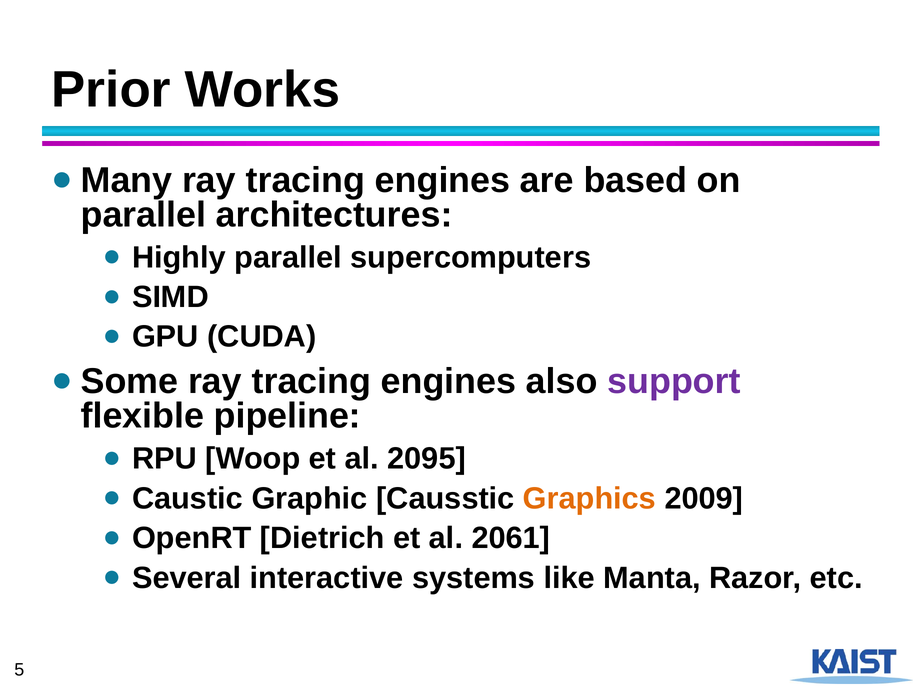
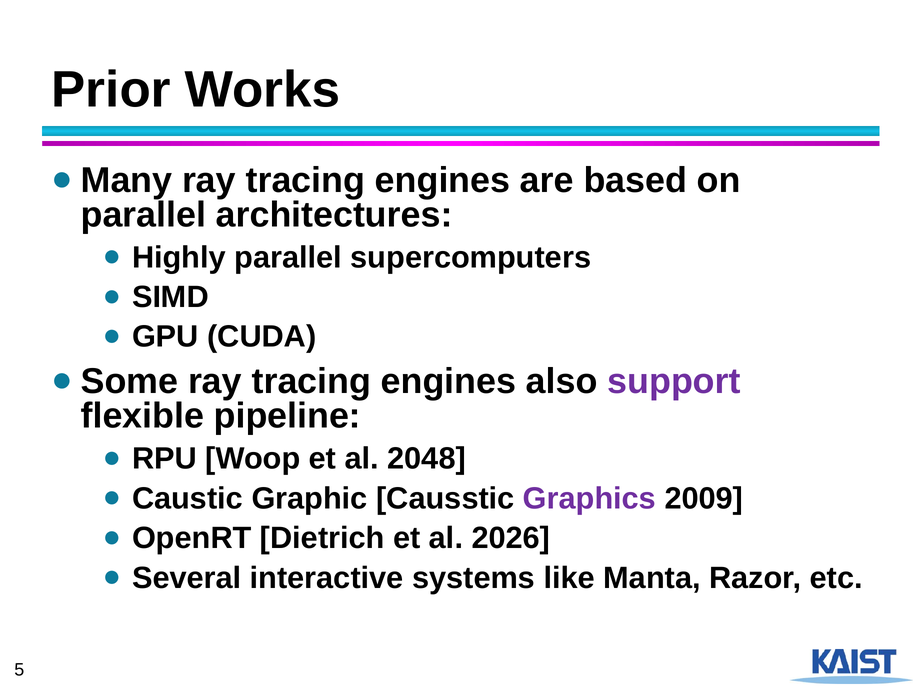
2095: 2095 -> 2048 (427, 458)
Graphics colour: orange -> purple (589, 498)
2061: 2061 -> 2026 (511, 538)
